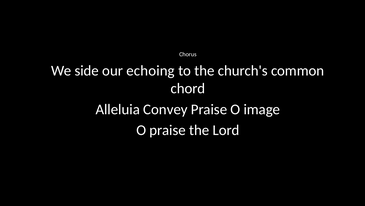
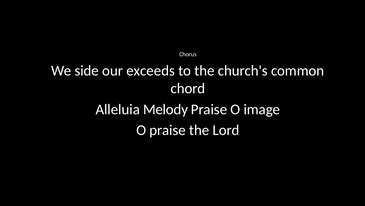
echoing: echoing -> exceeds (151, 70)
Convey: Convey -> Melody (166, 109)
